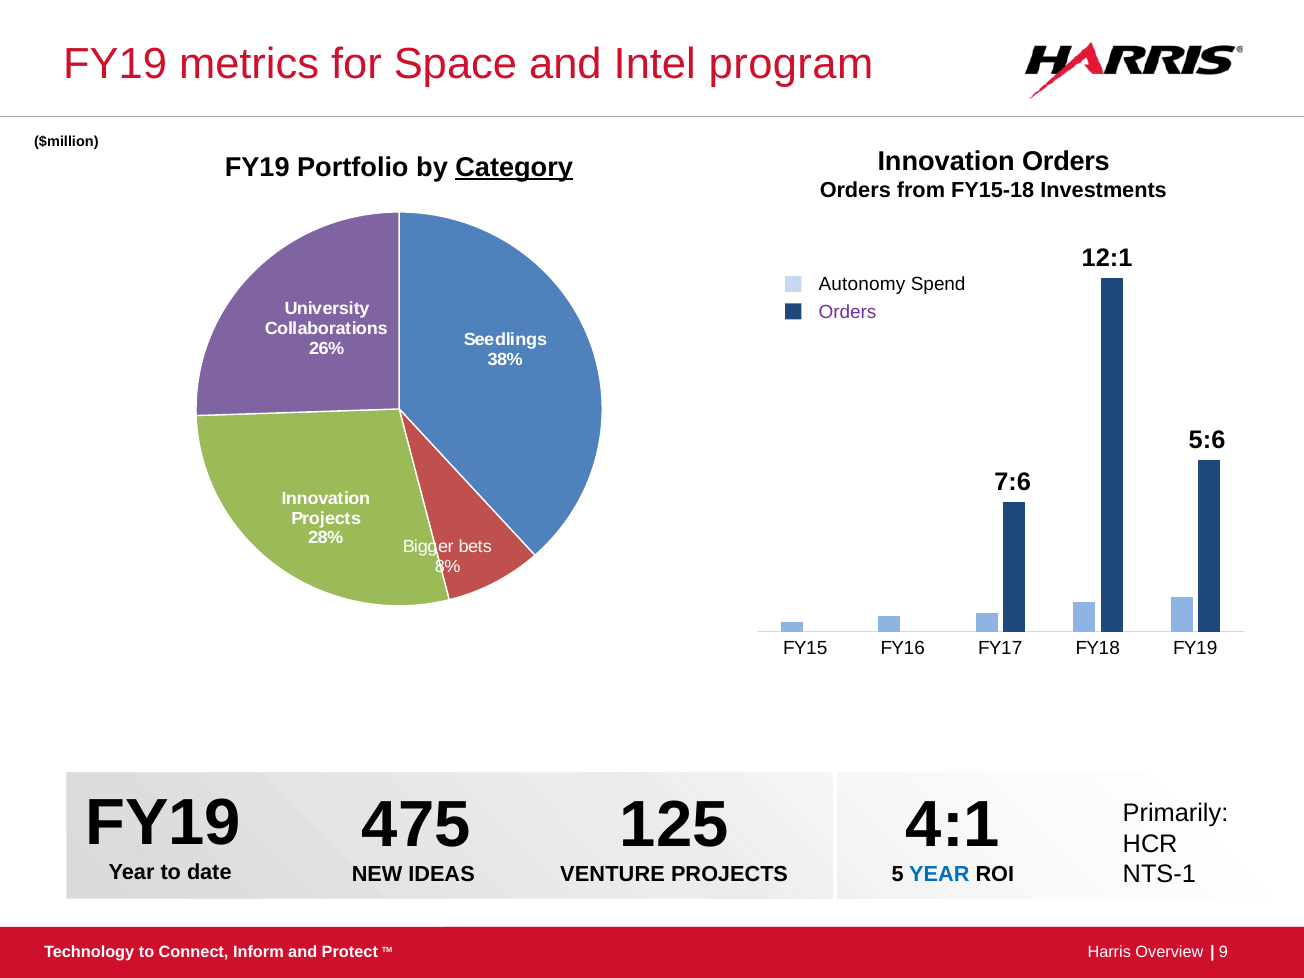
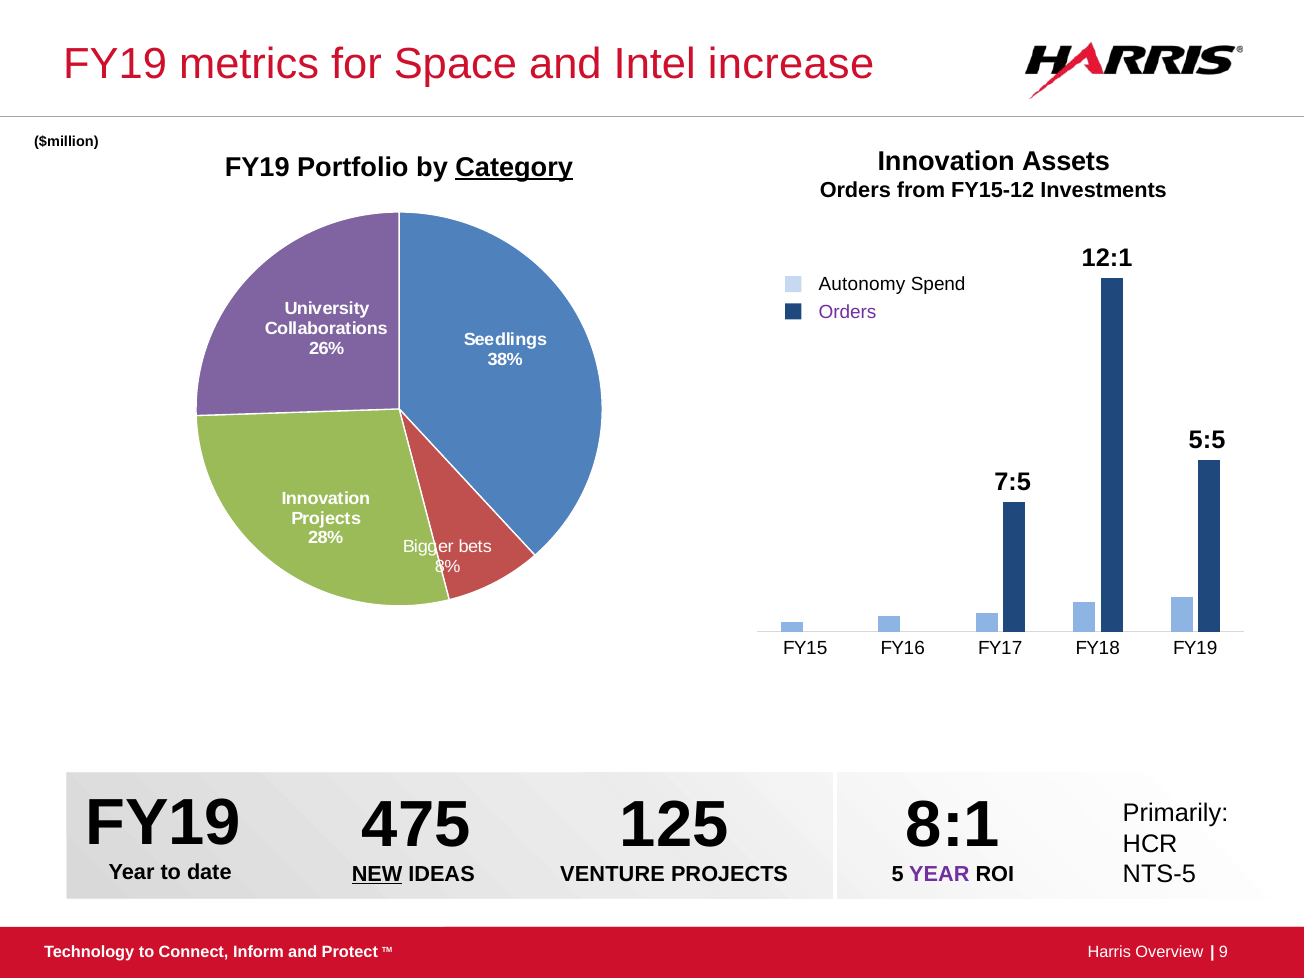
program: program -> increase (791, 64)
Innovation Orders: Orders -> Assets (1066, 161)
FY15-18: FY15-18 -> FY15-12 (993, 190)
5:6: 5:6 -> 5:5 (1207, 440)
7:6: 7:6 -> 7:5 (1013, 483)
4:1: 4:1 -> 8:1 (953, 825)
NTS-1: NTS-1 -> NTS-5 (1159, 874)
NEW underline: none -> present (377, 874)
YEAR colour: blue -> purple (939, 874)
